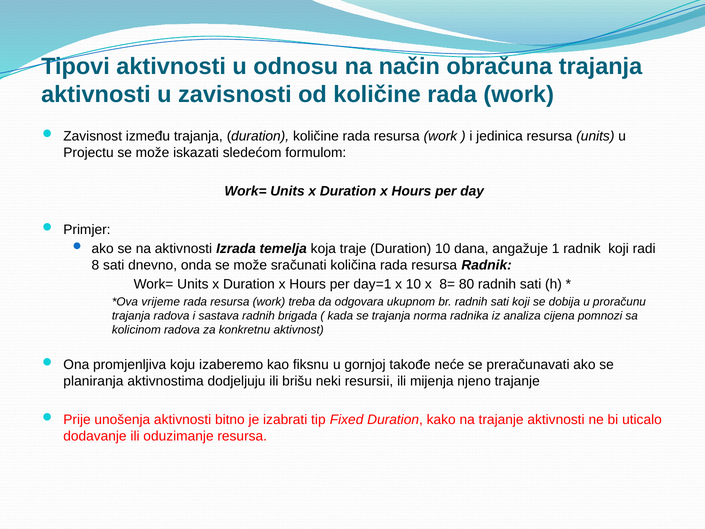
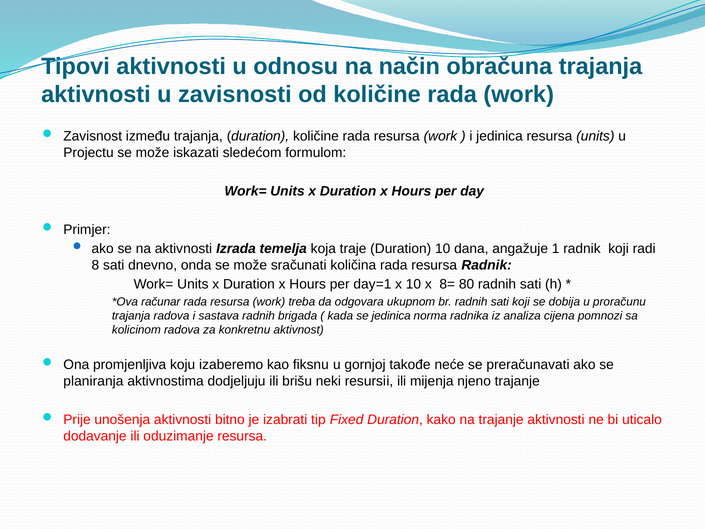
vrijeme: vrijeme -> računar (161, 302)
se trajanja: trajanja -> jedinica (391, 316)
